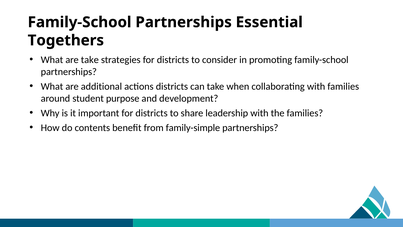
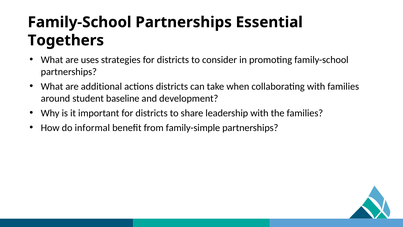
are take: take -> uses (90, 60)
purpose: purpose -> baseline (123, 98)
contents: contents -> informal (92, 128)
